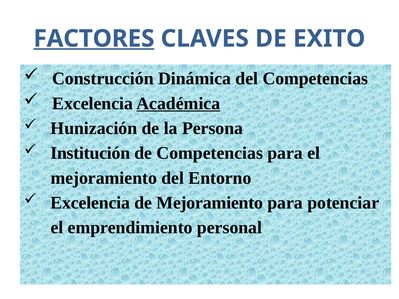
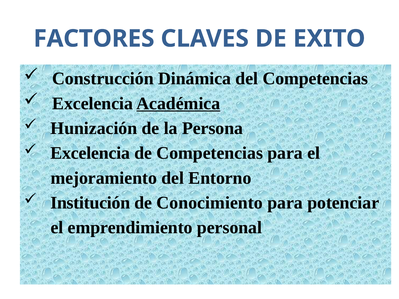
FACTORES underline: present -> none (94, 39)
Institución: Institución -> Excelencia (90, 153)
Excelencia: Excelencia -> Institución (90, 203)
de Mejoramiento: Mejoramiento -> Conocimiento (210, 203)
